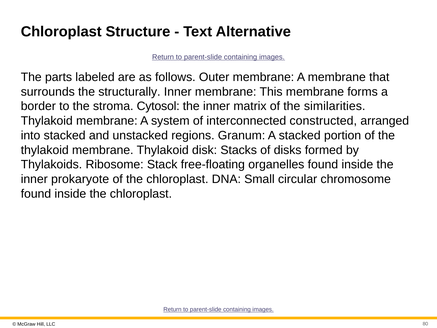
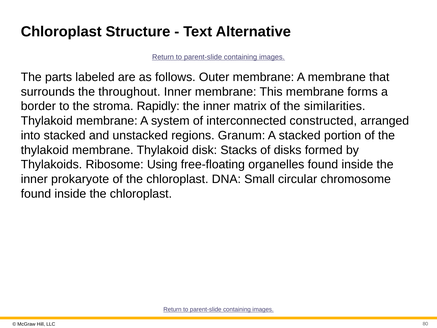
structurally: structurally -> throughout (129, 92)
Cytosol: Cytosol -> Rapidly (158, 106)
Stack: Stack -> Using (162, 165)
